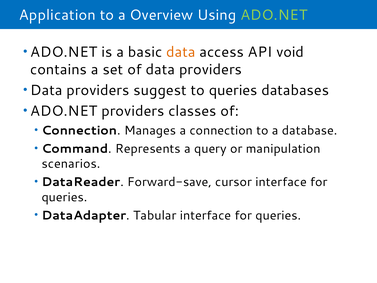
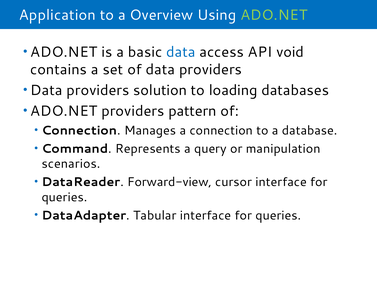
data colour: orange -> blue (181, 52)
suggest: suggest -> solution (160, 90)
to queries: queries -> loading (233, 90)
classes: classes -> pattern (192, 111)
Forward-save: Forward-save -> Forward-view (170, 182)
